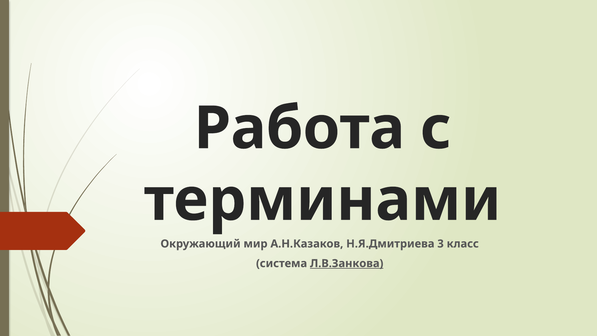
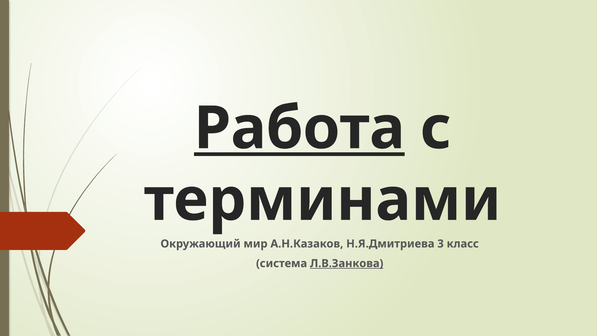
Работа underline: none -> present (299, 128)
